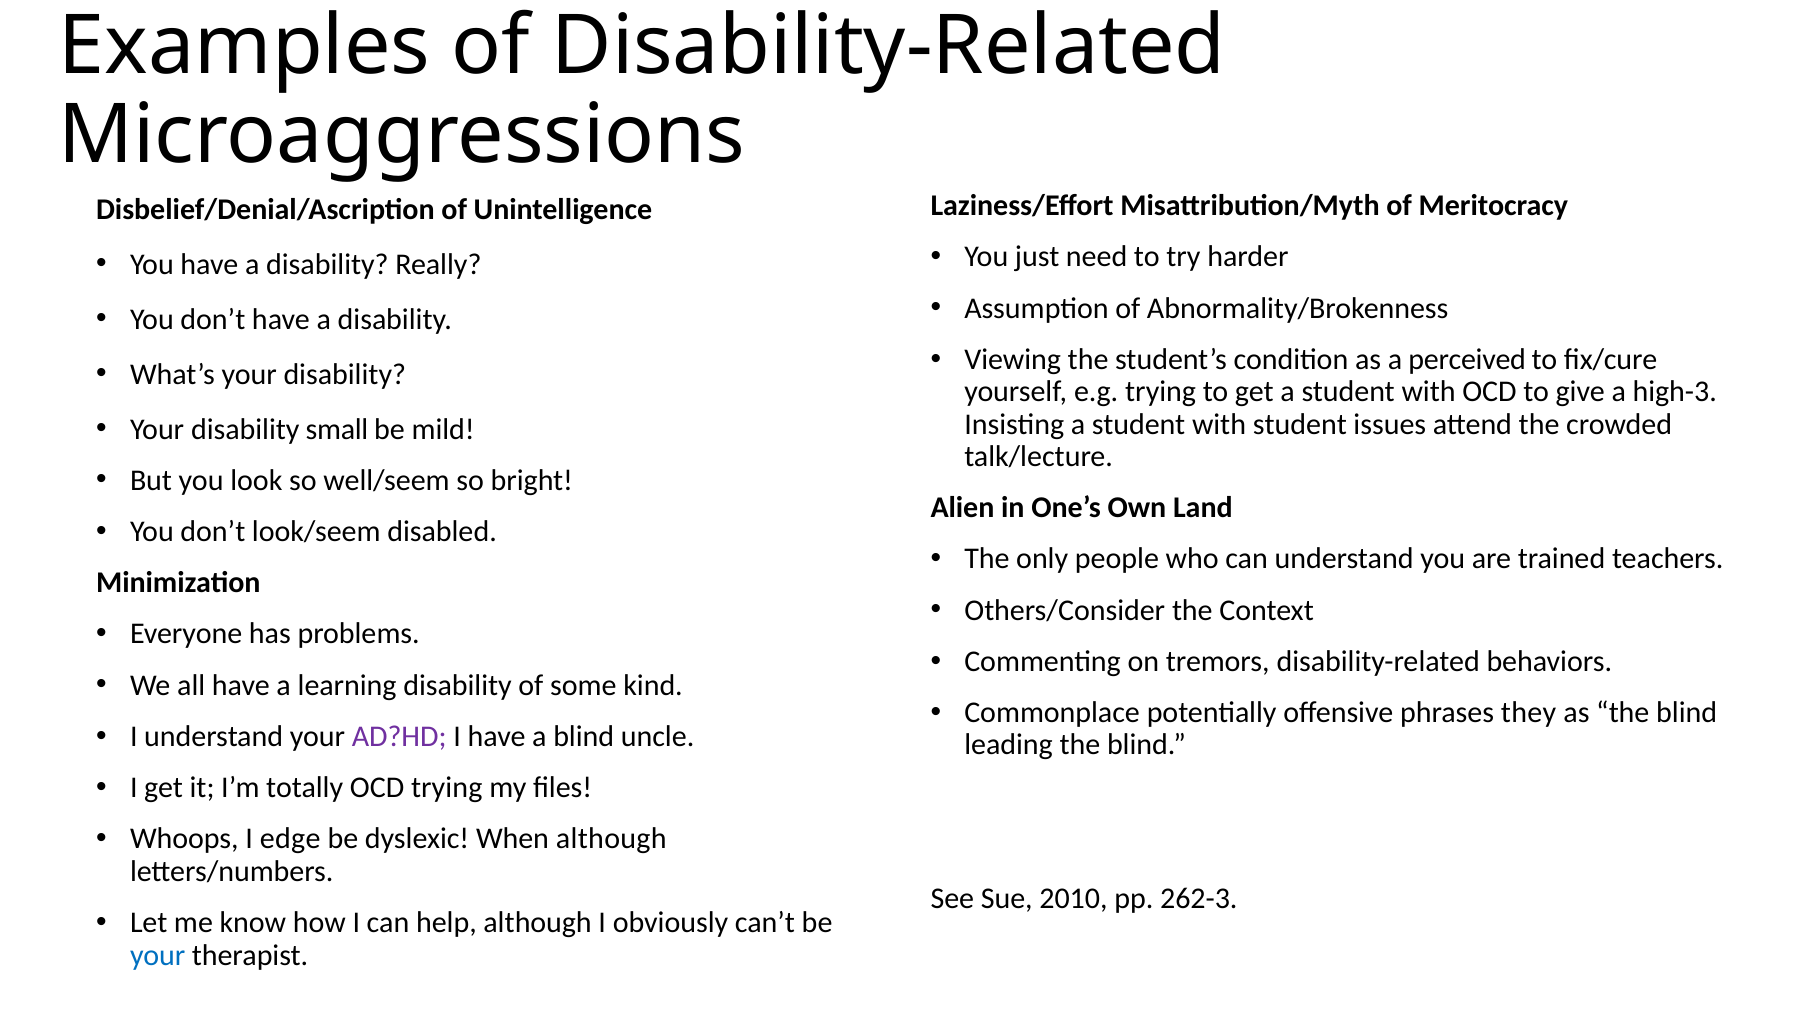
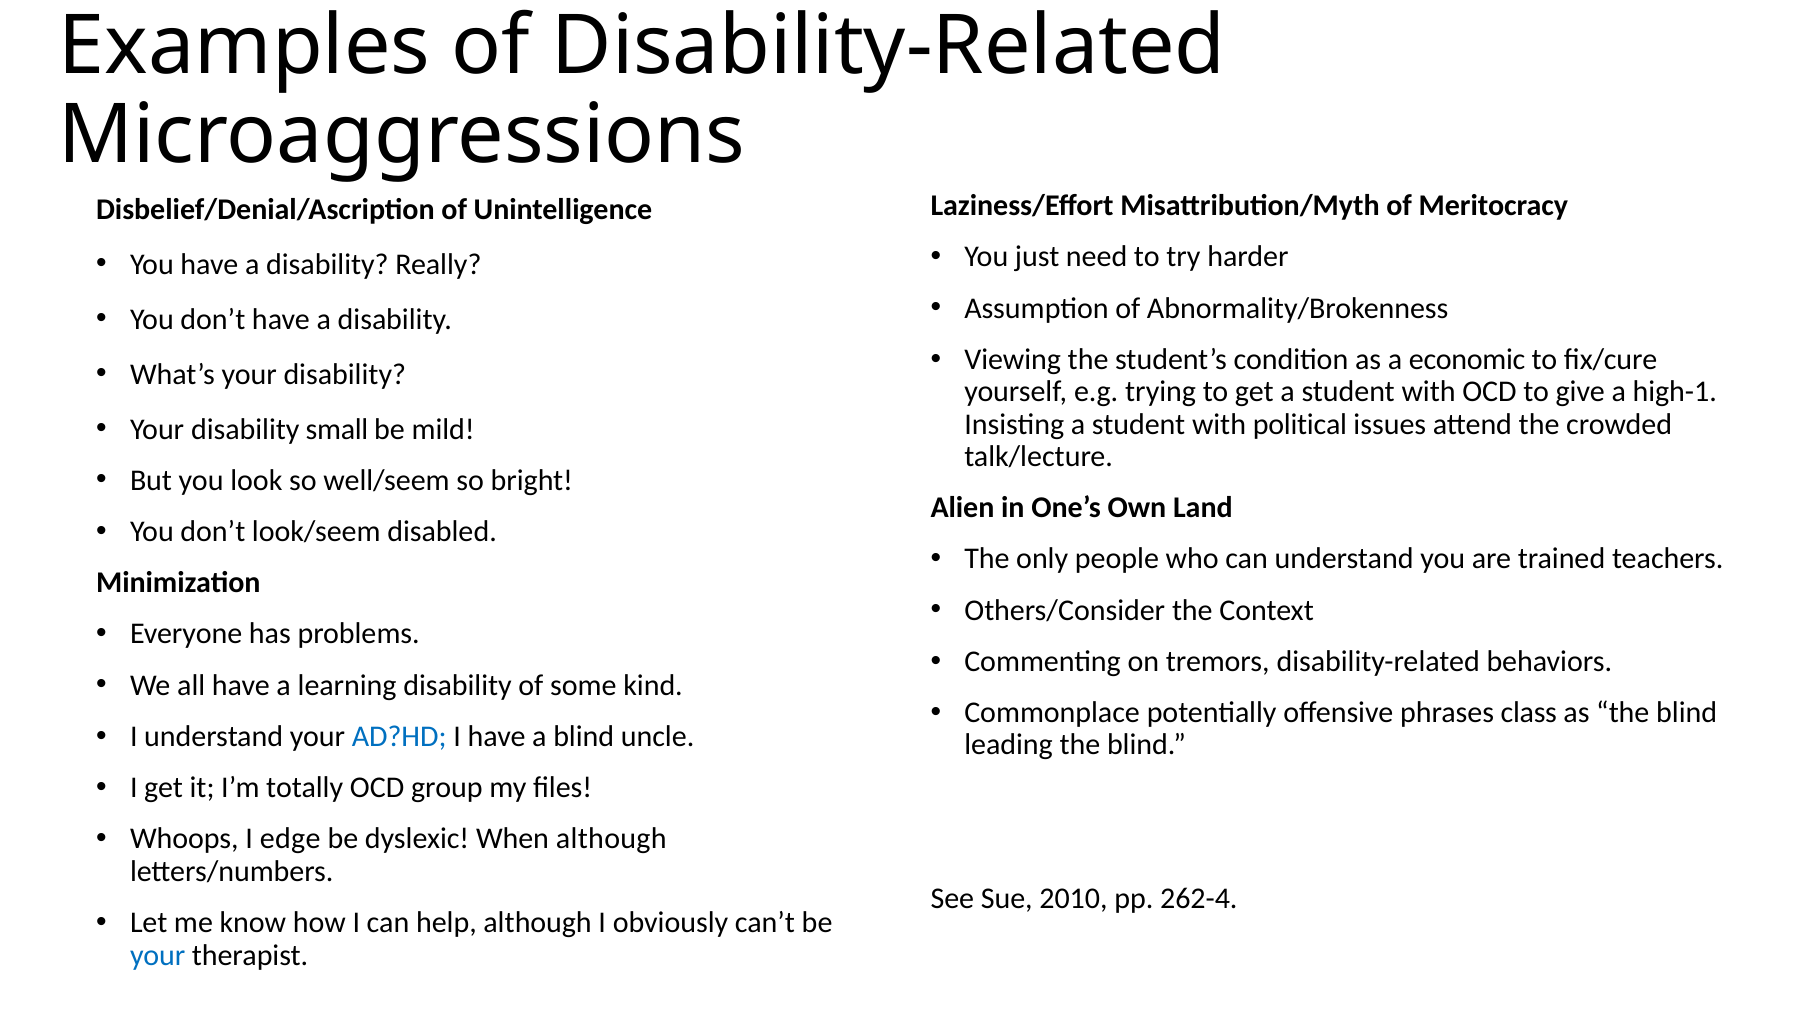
perceived: perceived -> economic (1467, 359)
high-3: high-3 -> high-1 (1675, 392)
with student: student -> political (1300, 424)
they: they -> class (1529, 712)
AD?HD colour: purple -> blue (399, 736)
OCD trying: trying -> group (447, 787)
262-3: 262-3 -> 262-4 (1199, 898)
